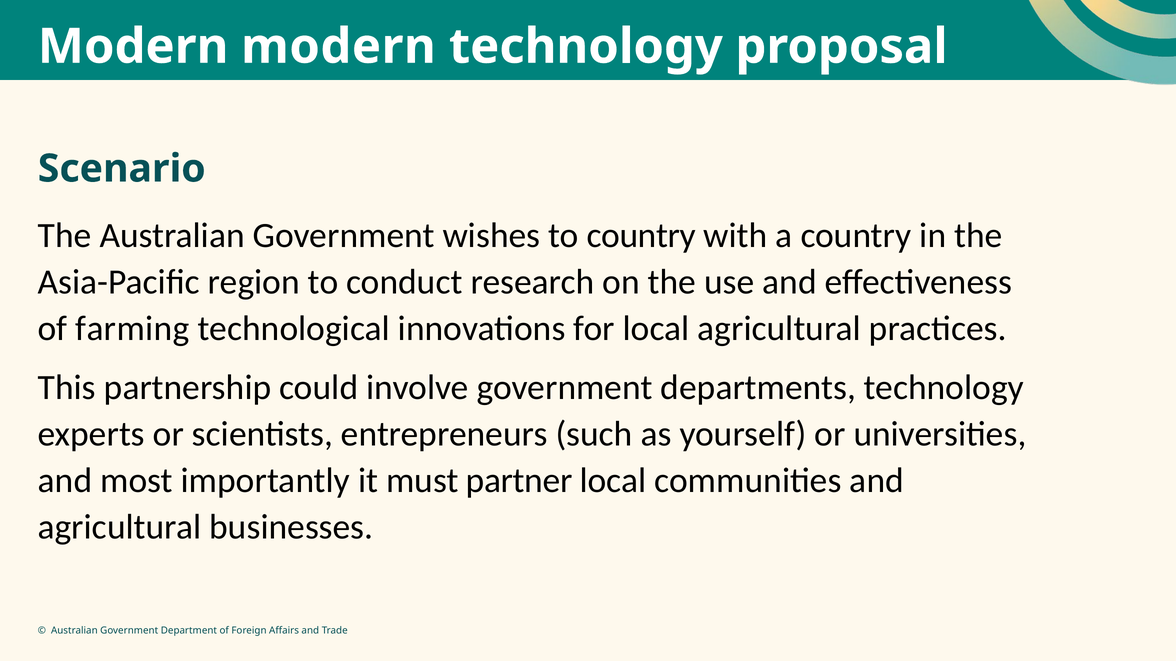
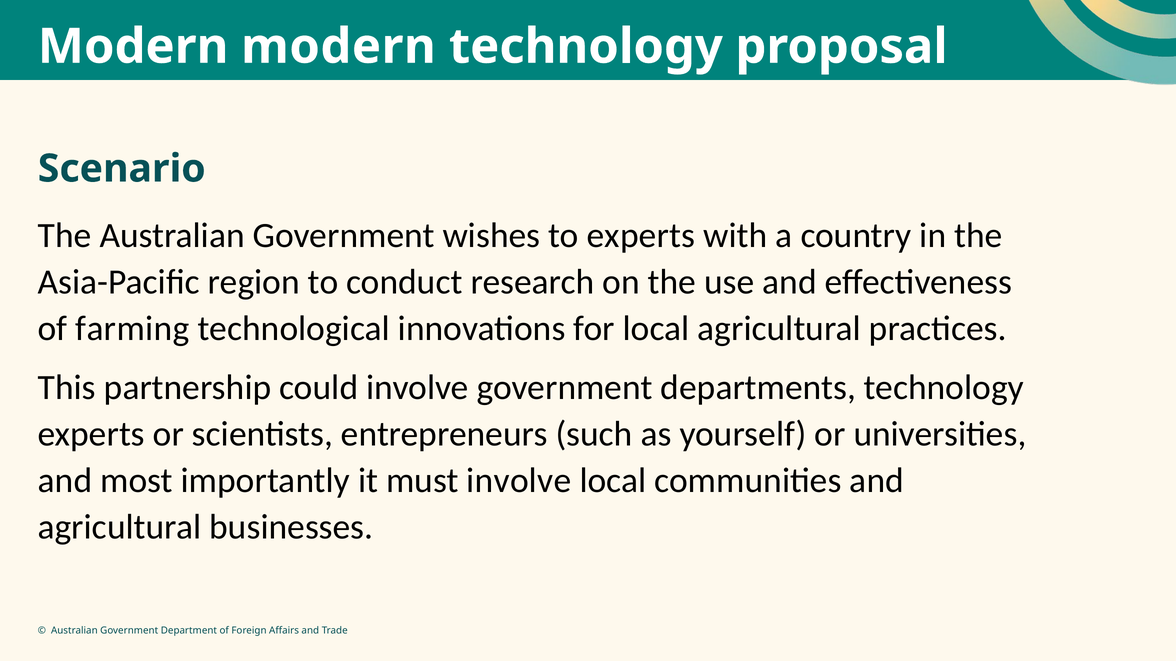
to country: country -> experts (641, 236)
must partner: partner -> involve (519, 481)
